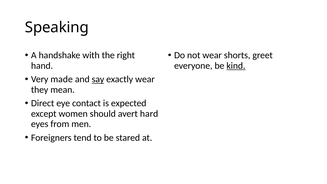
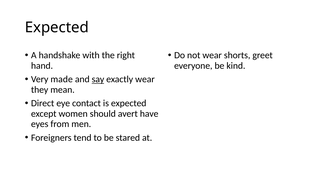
Speaking: Speaking -> Expected (57, 27)
kind underline: present -> none (236, 66)
hard: hard -> have (149, 114)
